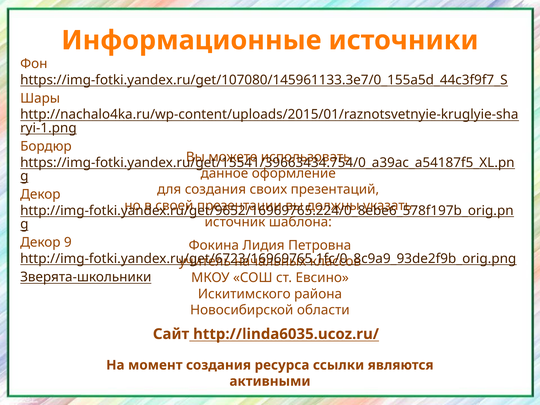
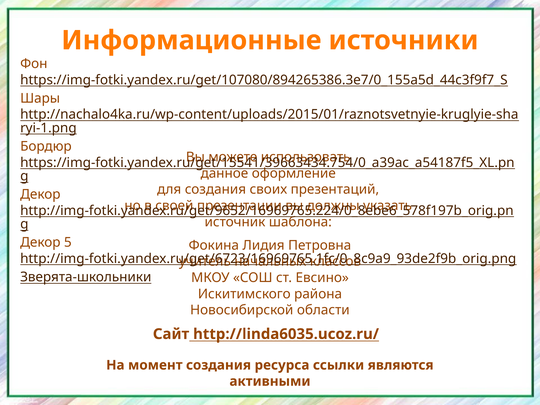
https://img-fotki.yandex.ru/get/107080/145961133.3e7/0_155a5d_44c3f9f7_S: https://img-fotki.yandex.ru/get/107080/145961133.3e7/0_155a5d_44c3f9f7_S -> https://img-fotki.yandex.ru/get/107080/894265386.3e7/0_155a5d_44c3f9f7_S (264, 80)
9: 9 -> 5 (68, 242)
